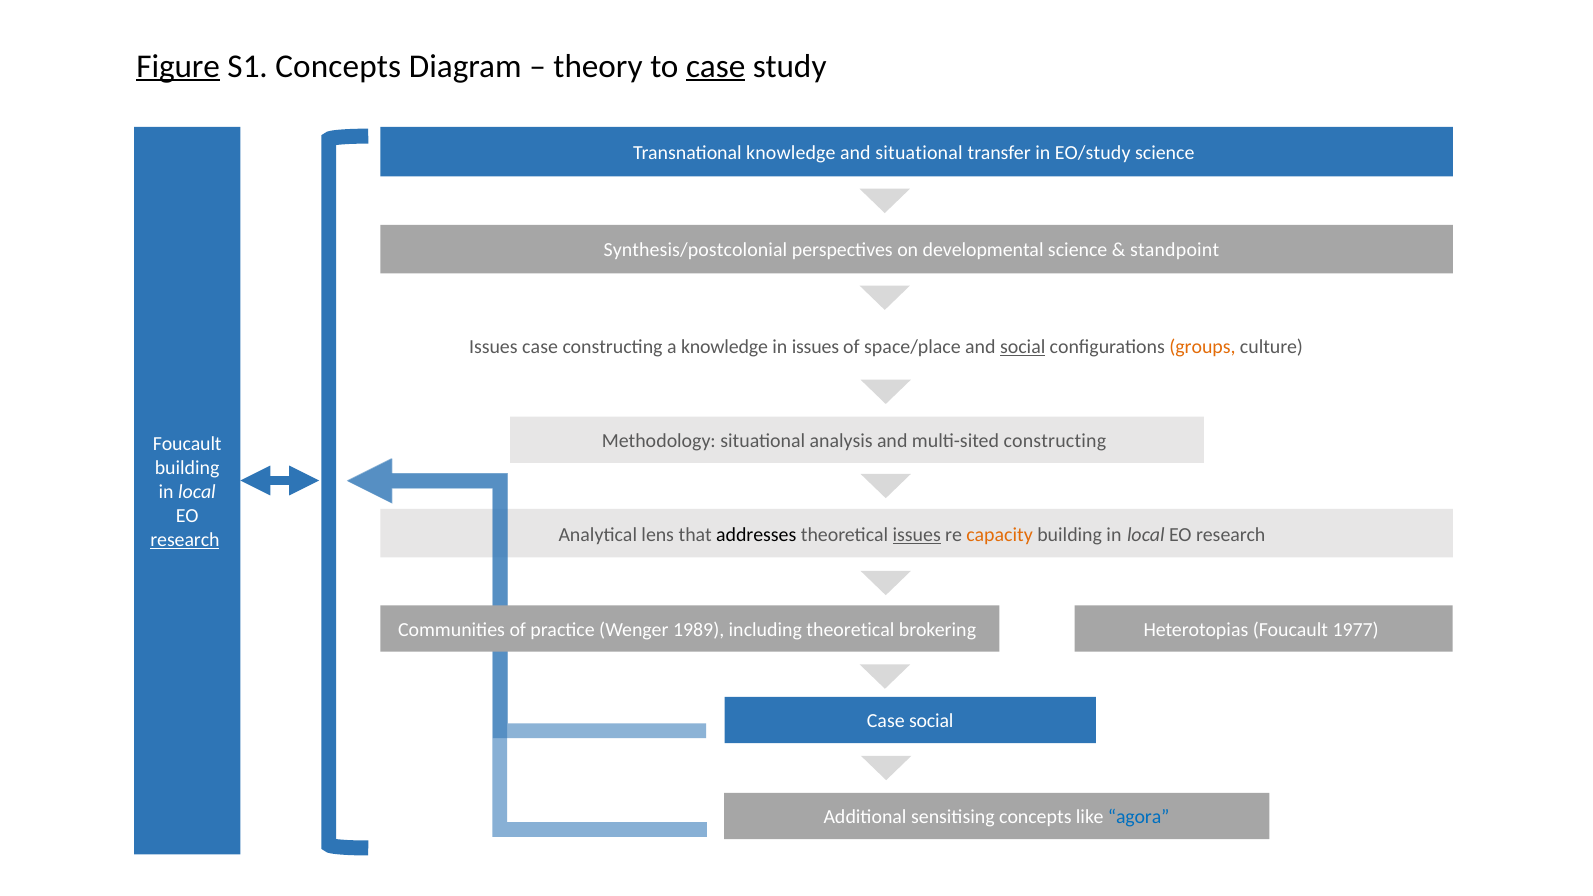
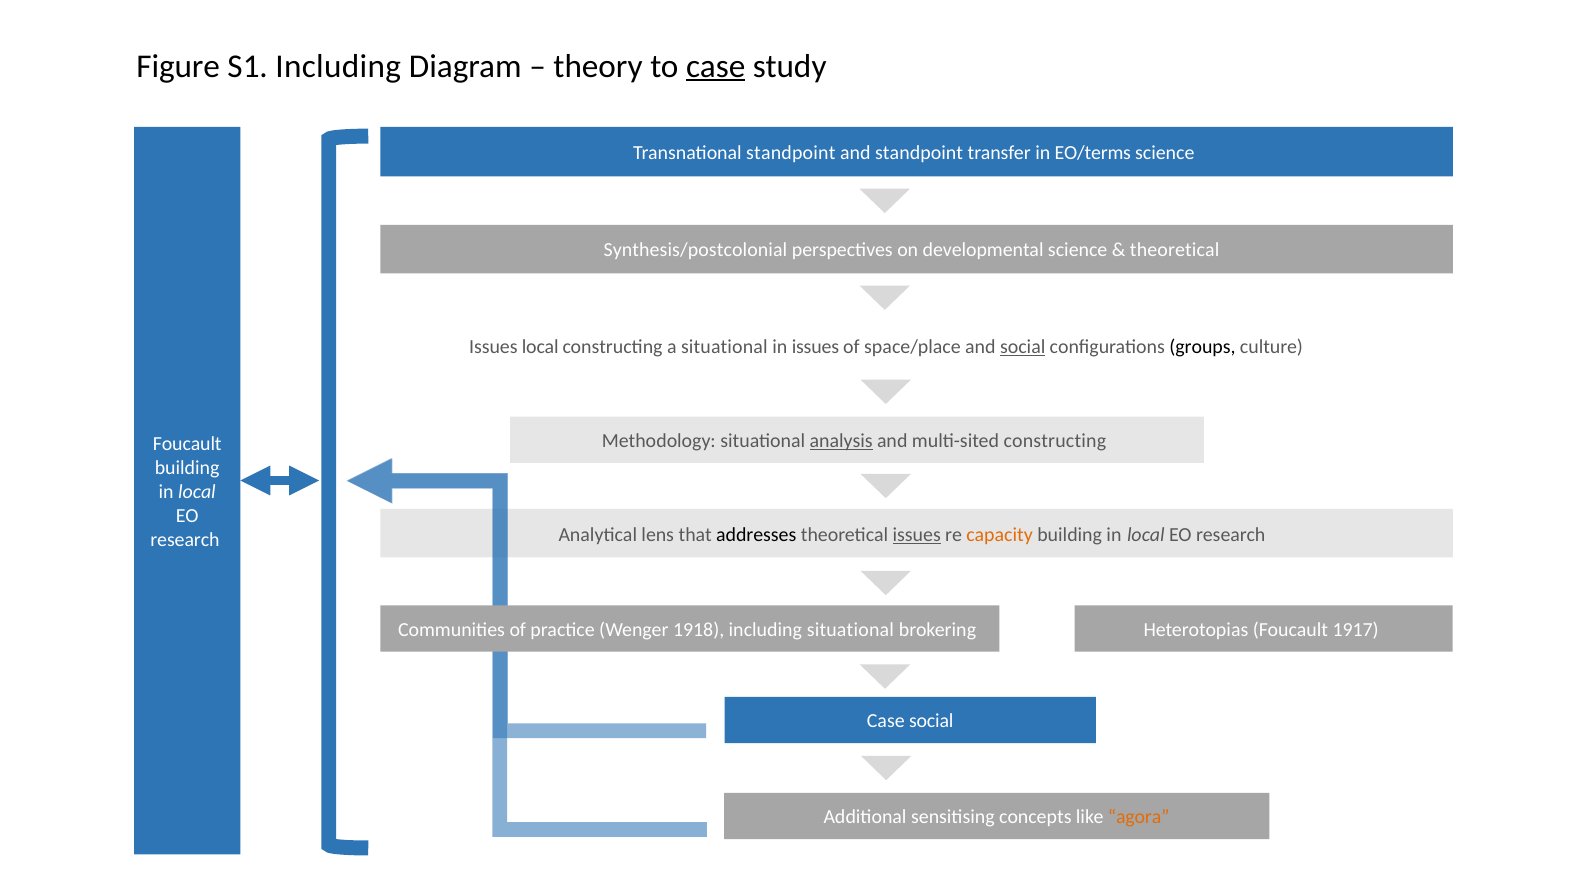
Figure underline: present -> none (178, 66)
S1 Concepts: Concepts -> Including (338, 66)
Transnational knowledge: knowledge -> standpoint (791, 153)
and situational: situational -> standpoint (919, 153)
EO/study: EO/study -> EO/terms (1093, 153)
standpoint: standpoint -> theoretical (1175, 250)
Issues case: case -> local (540, 347)
a knowledge: knowledge -> situational (724, 347)
groups colour: orange -> black (1202, 347)
analysis underline: none -> present (841, 441)
research underline: present -> none (185, 540)
1989: 1989 -> 1918 (699, 630)
including theoretical: theoretical -> situational (850, 630)
1977: 1977 -> 1917 (1356, 630)
agora colour: blue -> orange (1139, 817)
